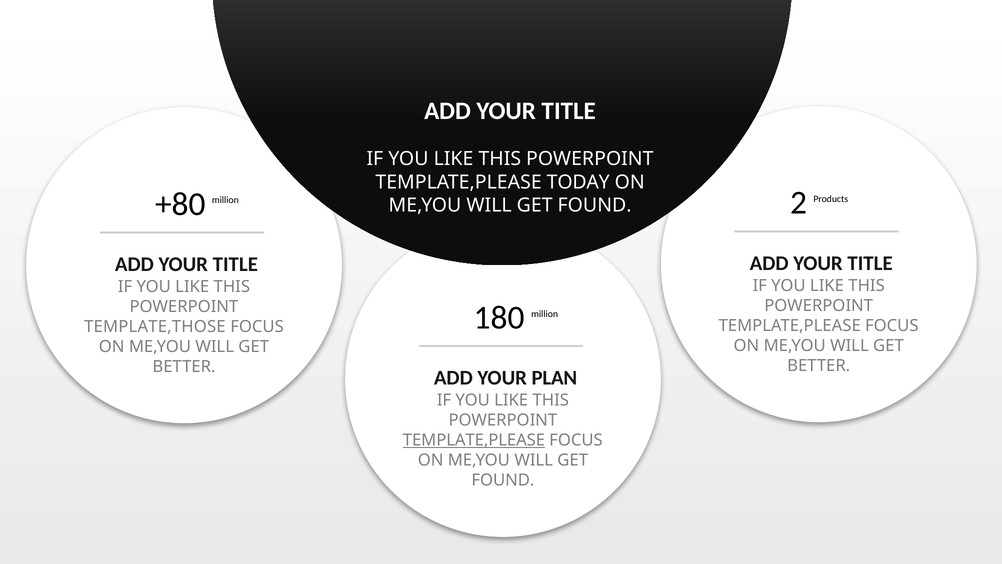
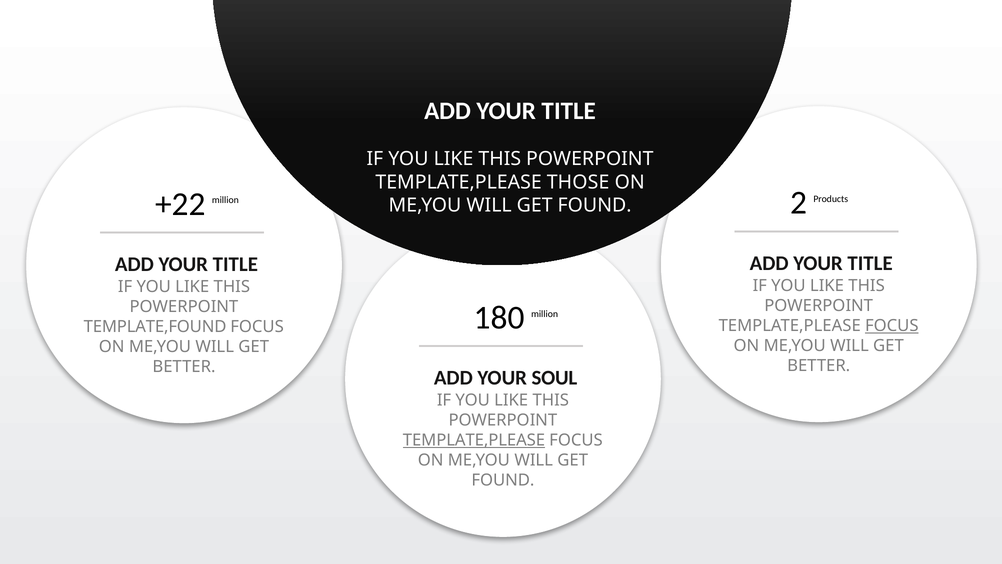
TODAY: TODAY -> THOSE (578, 182)
+80: +80 -> +22 (180, 204)
FOCUS underline: none -> present (892, 325)
TEMPLATE,THOSE: TEMPLATE,THOSE -> TEMPLATE,FOUND (155, 326)
PLAN: PLAN -> SOUL (554, 378)
